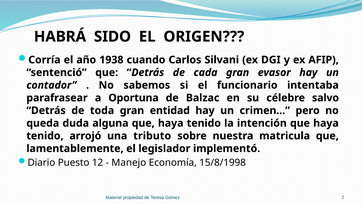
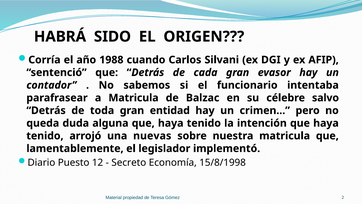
1938: 1938 -> 1988 (111, 60)
a Oportuna: Oportuna -> Matricula (133, 98)
tributo: tributo -> nuevas (152, 136)
Manejo: Manejo -> Secreto (129, 162)
